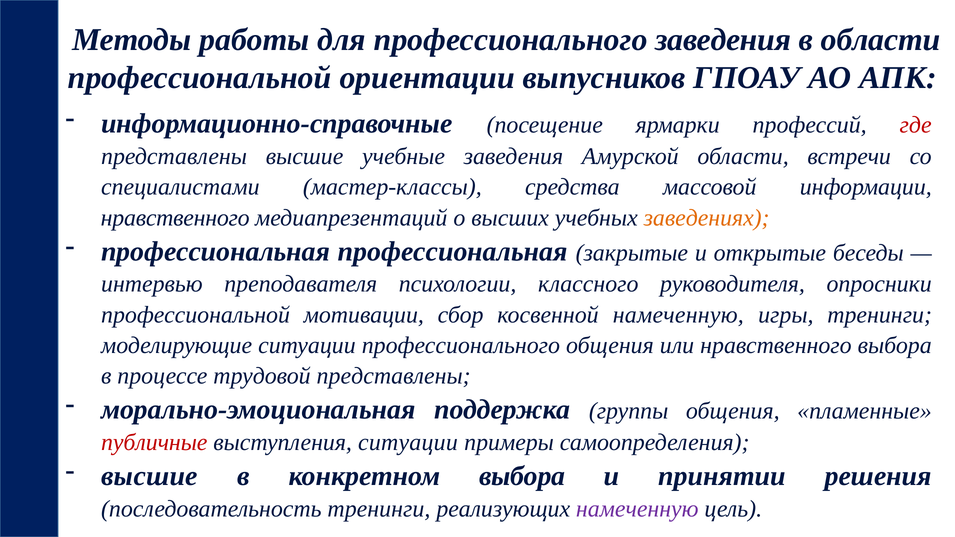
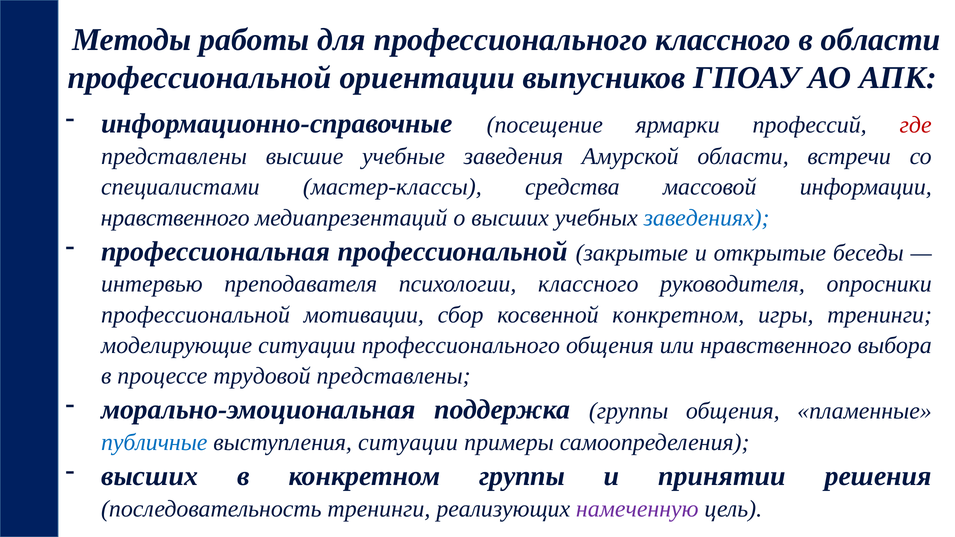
профессионального заведения: заведения -> классного (723, 40)
заведениях colour: orange -> blue (707, 218)
профессиональная профессиональная: профессиональная -> профессиональной (453, 251)
косвенной намеченную: намеченную -> конкретном (678, 315)
публичные colour: red -> blue (154, 443)
высшие: высшие -> высших (150, 476)
конкретном выбора: выбора -> группы (522, 476)
